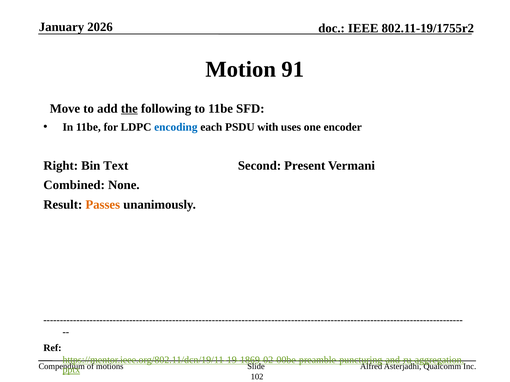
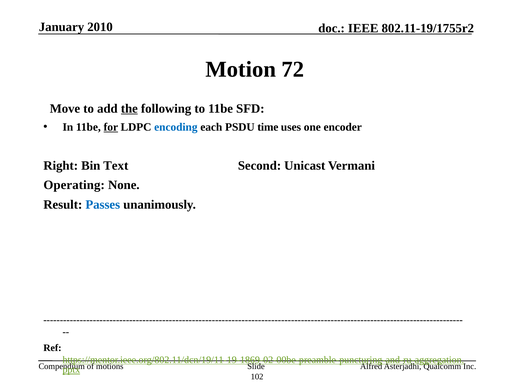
2026: 2026 -> 2010 (100, 27)
91: 91 -> 72 (293, 70)
for underline: none -> present (111, 127)
with: with -> time (268, 127)
Present: Present -> Unicast (305, 166)
Combined: Combined -> Operating (74, 185)
Passes colour: orange -> blue (103, 205)
